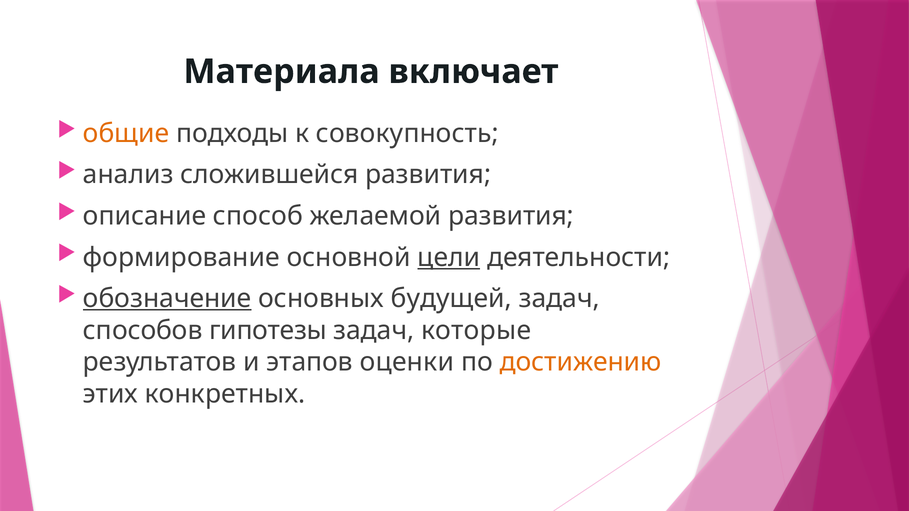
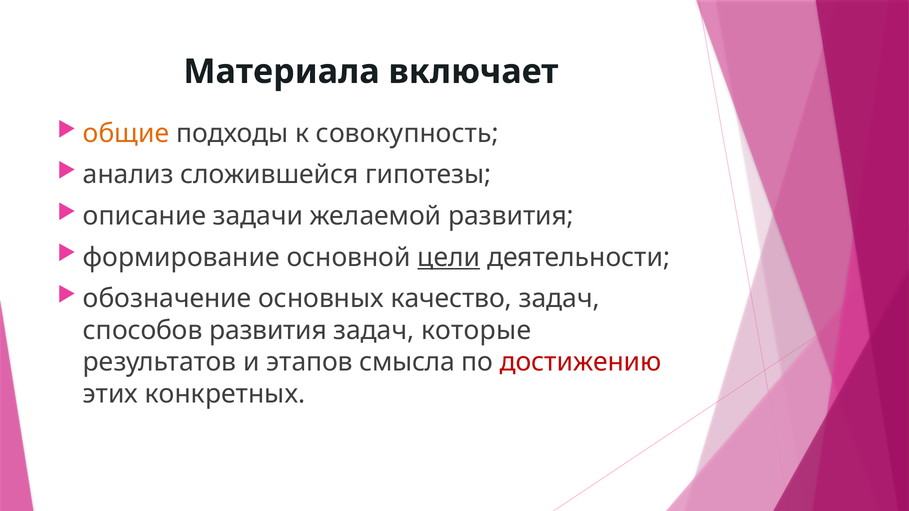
сложившейся развития: развития -> гипотезы (428, 175)
способ: способ -> задачи (258, 216)
обозначение underline: present -> none (167, 299)
будущей: будущей -> качество (451, 299)
способов гипотезы: гипотезы -> развития (268, 331)
оценки: оценки -> смысла (407, 362)
достижению colour: orange -> red (581, 362)
